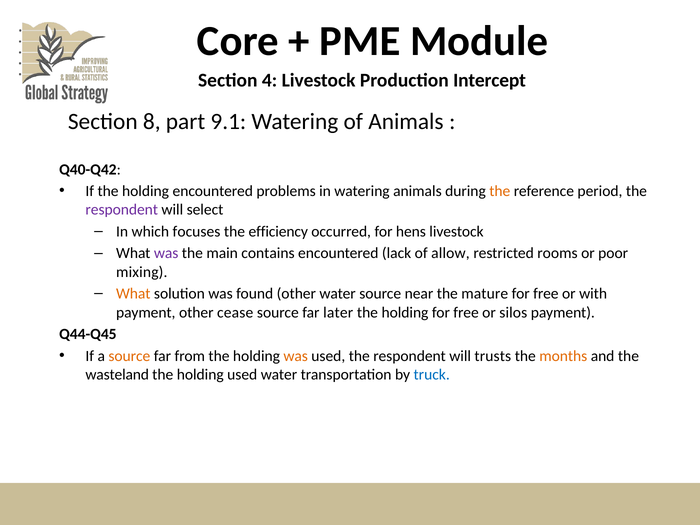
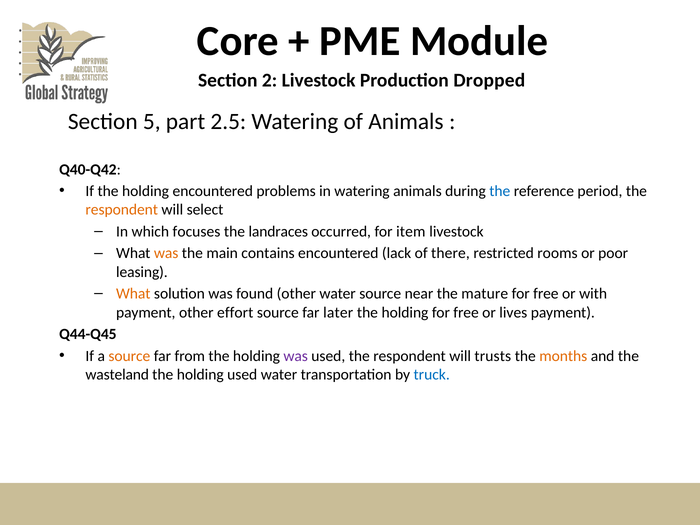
4: 4 -> 2 (270, 81)
Intercept: Intercept -> Dropped (489, 81)
8: 8 -> 5 (152, 122)
9.1: 9.1 -> 2.5 (228, 122)
the colour: orange -> blue (500, 191)
respondent colour: purple -> orange (122, 210)
efficiency: efficiency -> landraces (278, 232)
hens: hens -> item (411, 232)
was colour: purple -> orange (166, 253)
allow: allow -> there (450, 253)
mixing: mixing -> leasing (142, 272)
cease: cease -> effort (235, 312)
silos: silos -> lives (513, 312)
was colour: orange -> purple (296, 356)
